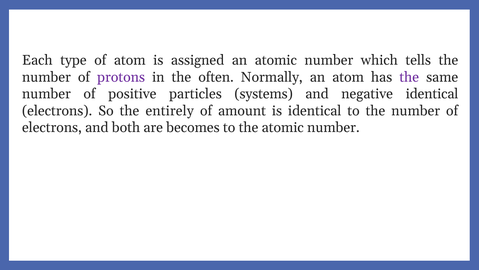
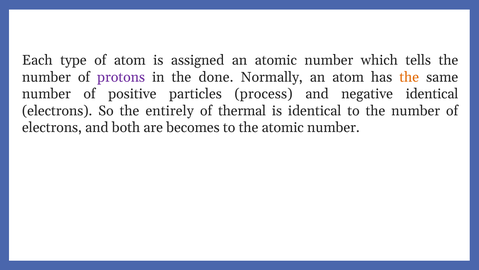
often: often -> done (216, 77)
the colour: purple -> orange (409, 77)
systems: systems -> process (264, 94)
amount: amount -> thermal (242, 111)
